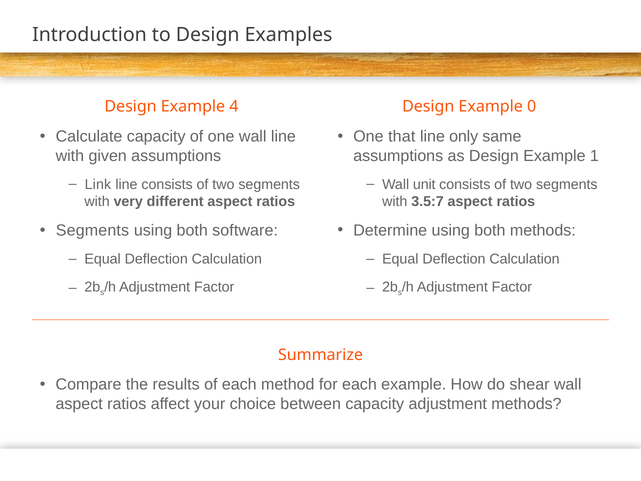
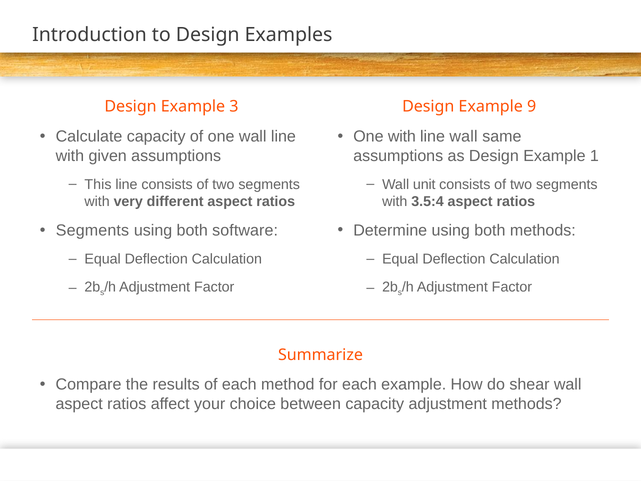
4: 4 -> 3 (234, 107)
0: 0 -> 9 (532, 107)
One that: that -> with (402, 137)
line only: only -> wall (464, 137)
Link: Link -> This (98, 184)
3.5:7: 3.5:7 -> 3.5:4 (428, 201)
